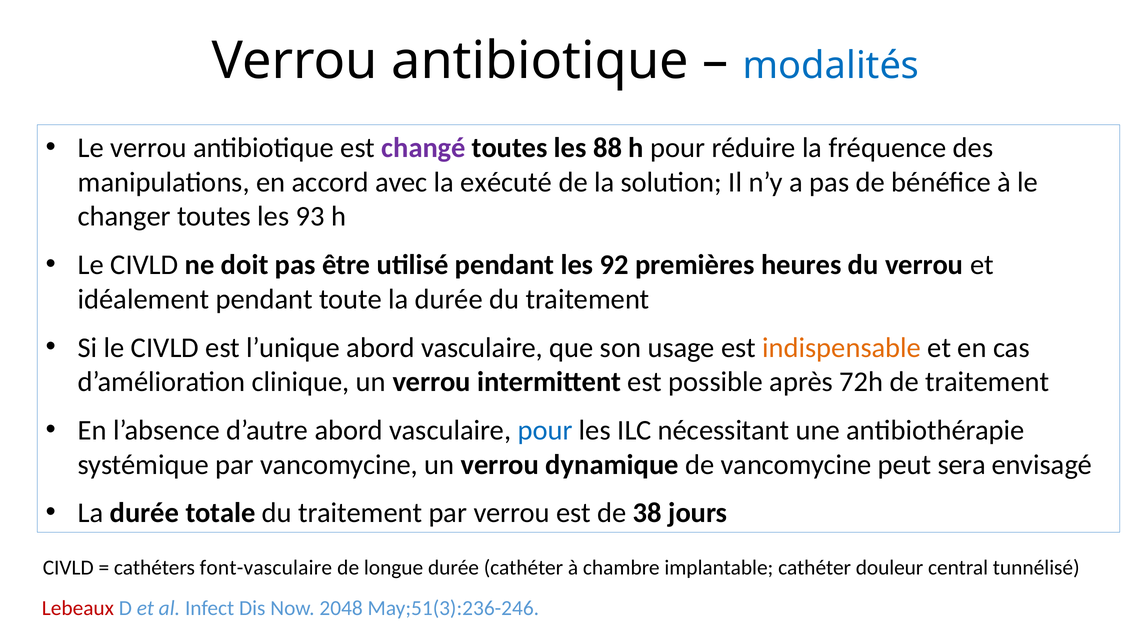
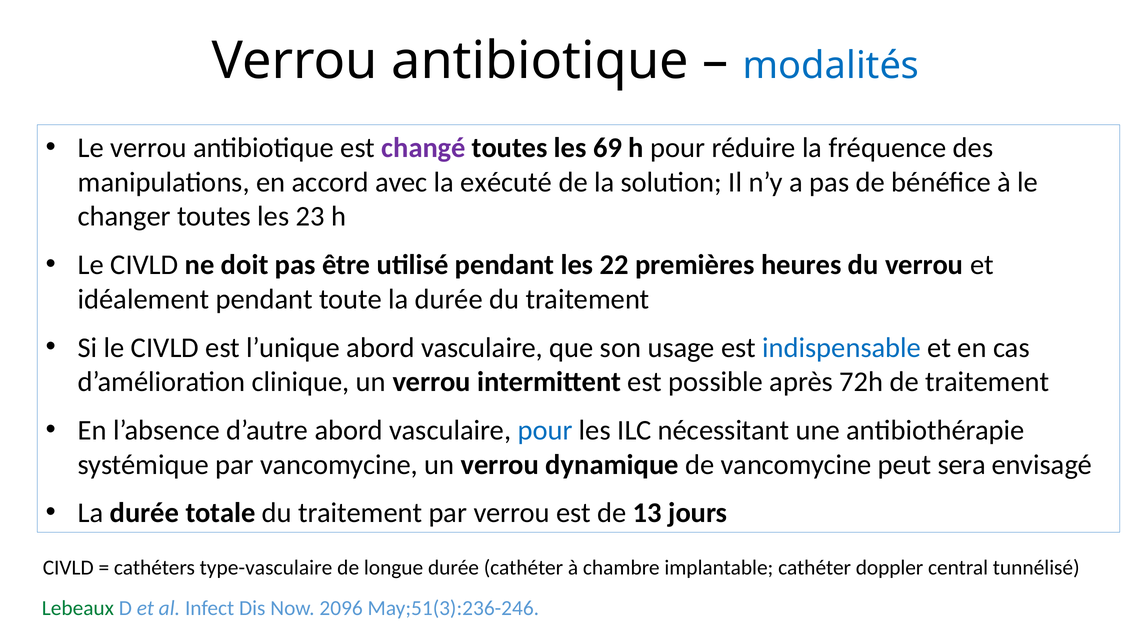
88: 88 -> 69 (608, 148)
93: 93 -> 23 (310, 216)
92: 92 -> 22 (614, 265)
indispensable colour: orange -> blue (842, 348)
38: 38 -> 13 (647, 513)
font-vasculaire: font-vasculaire -> type-vasculaire (266, 567)
douleur: douleur -> doppler (890, 567)
Lebeaux colour: red -> green (78, 608)
2048: 2048 -> 2096 (341, 608)
